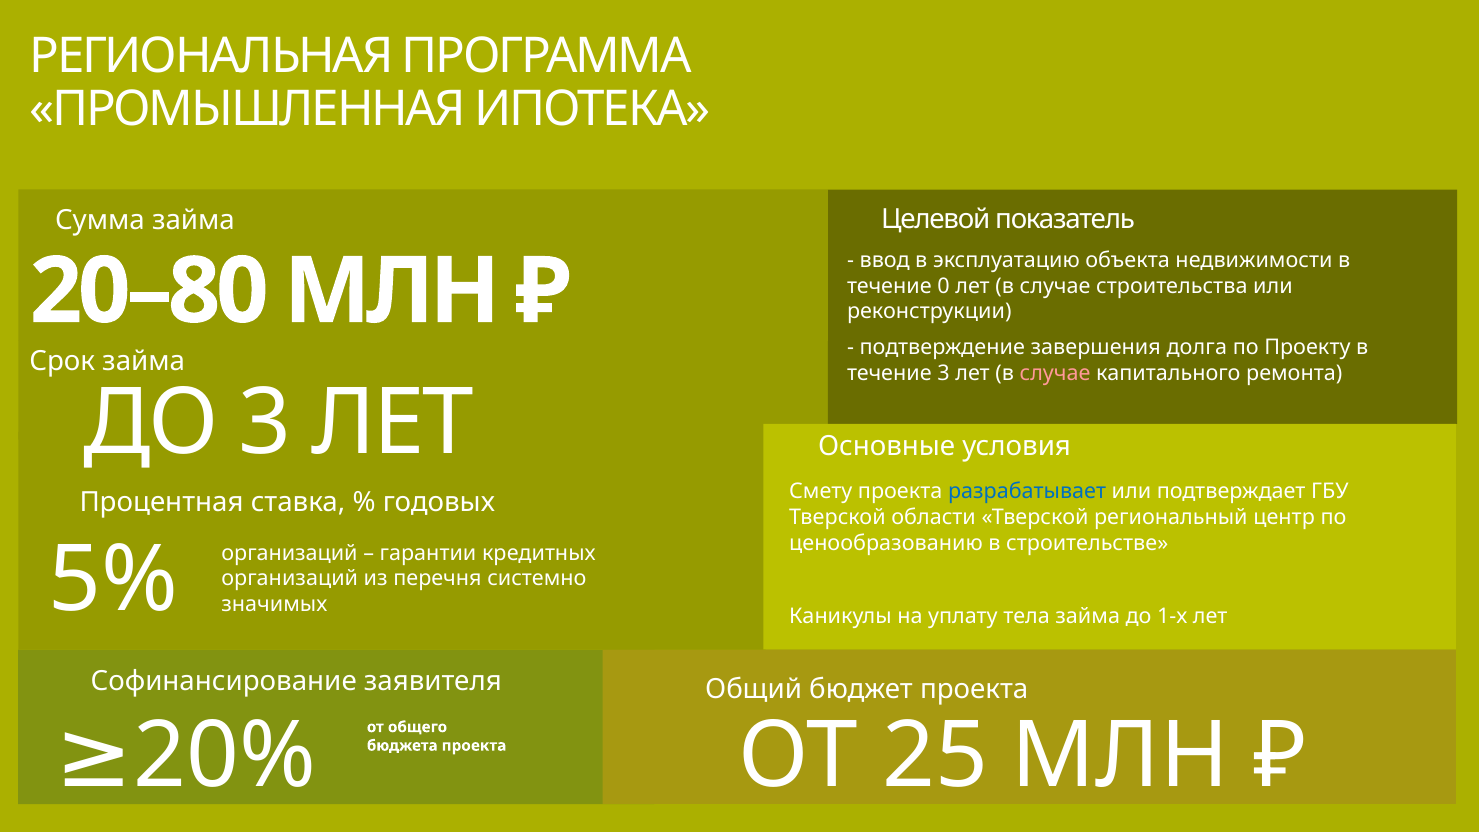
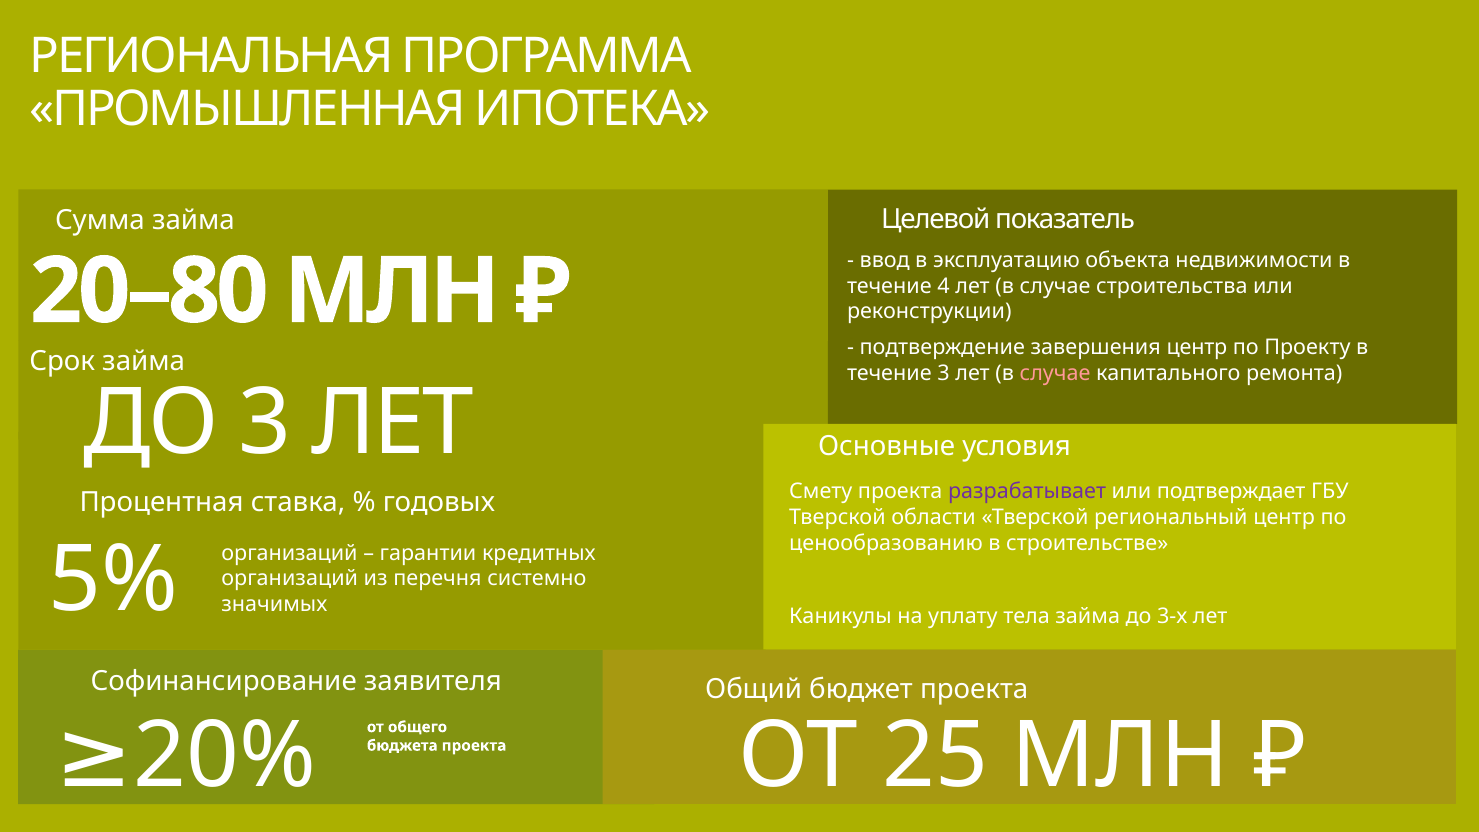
0: 0 -> 4 (944, 286)
завершения долга: долга -> центр (1197, 347)
разрабатывает colour: blue -> purple (1027, 492)
1-х: 1-х -> 3-х (1172, 616)
